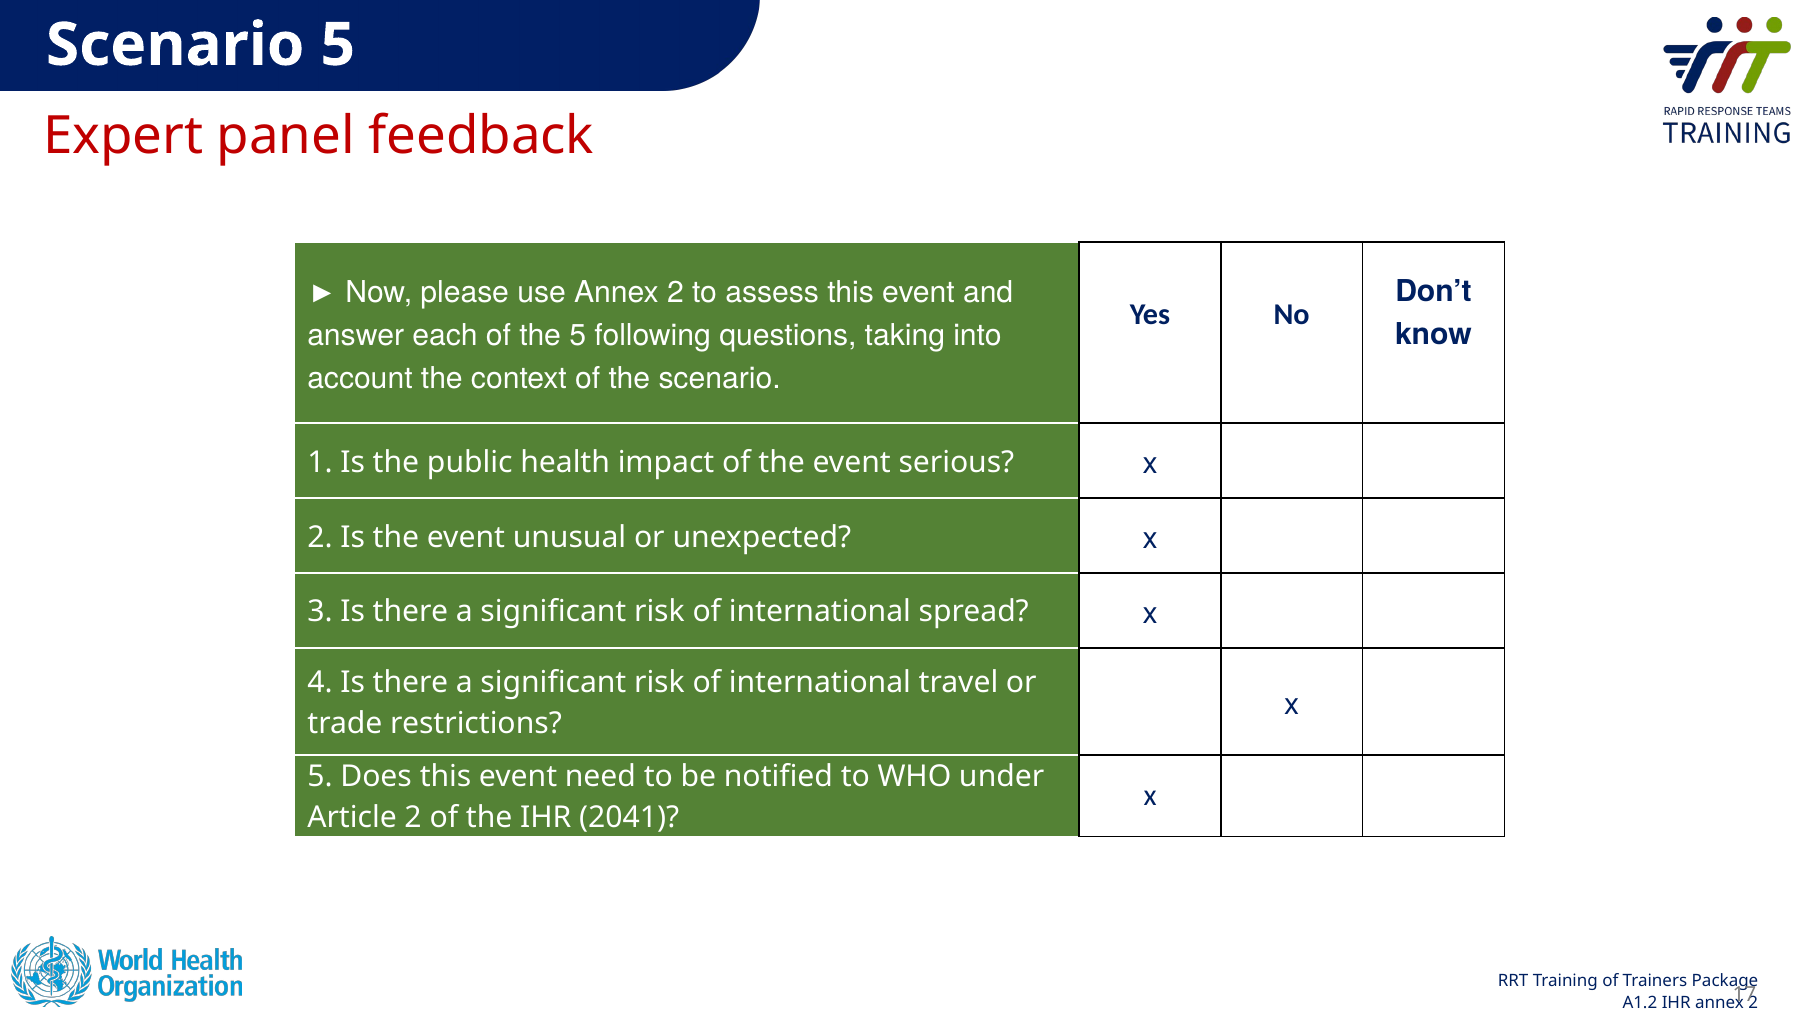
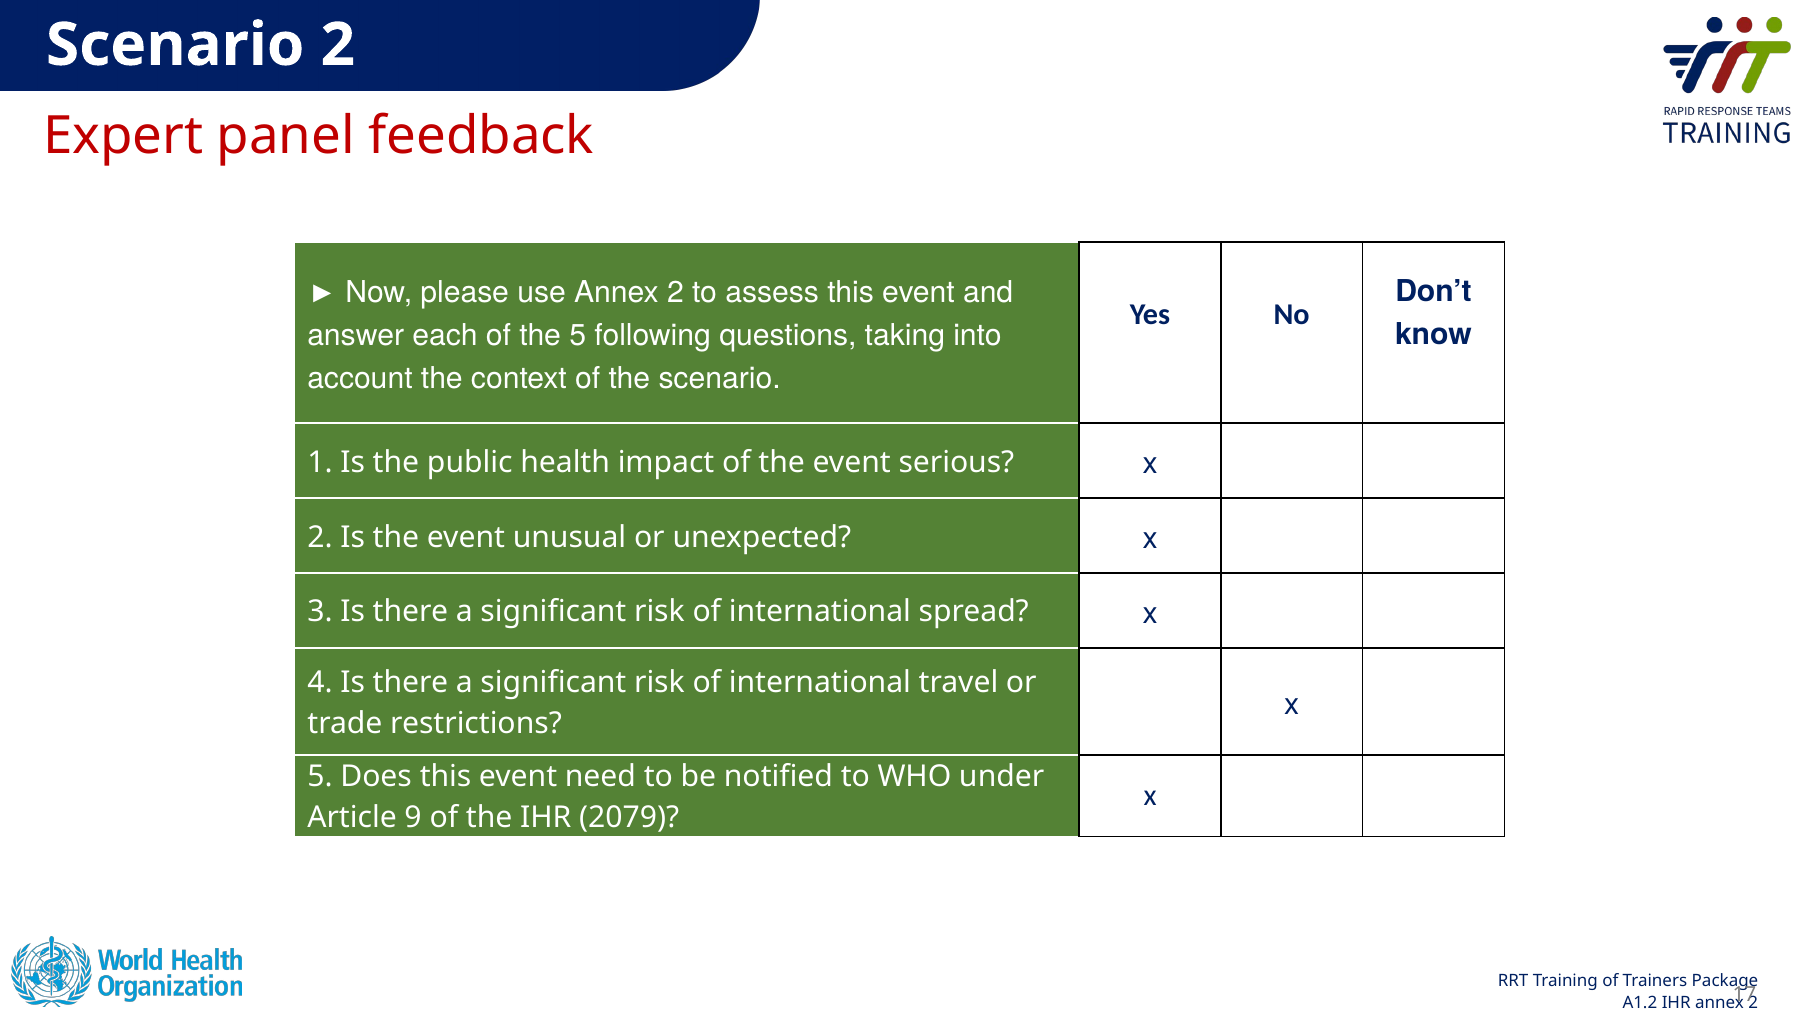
Scenario 5: 5 -> 2 (338, 45)
Article 2: 2 -> 9 (413, 818)
2041: 2041 -> 2079 (629, 818)
